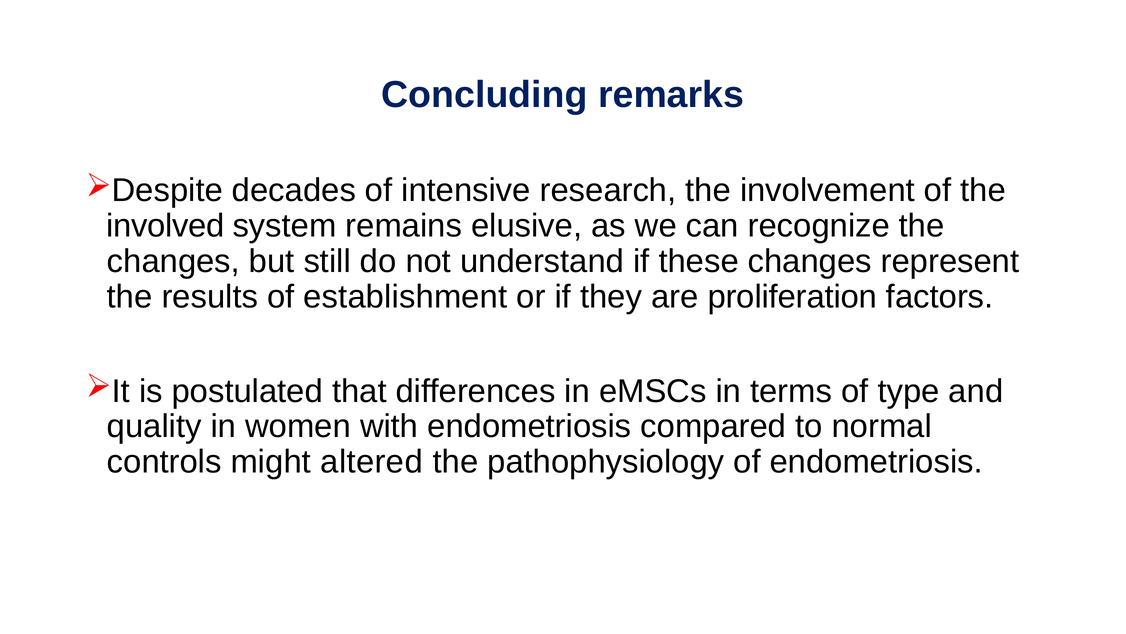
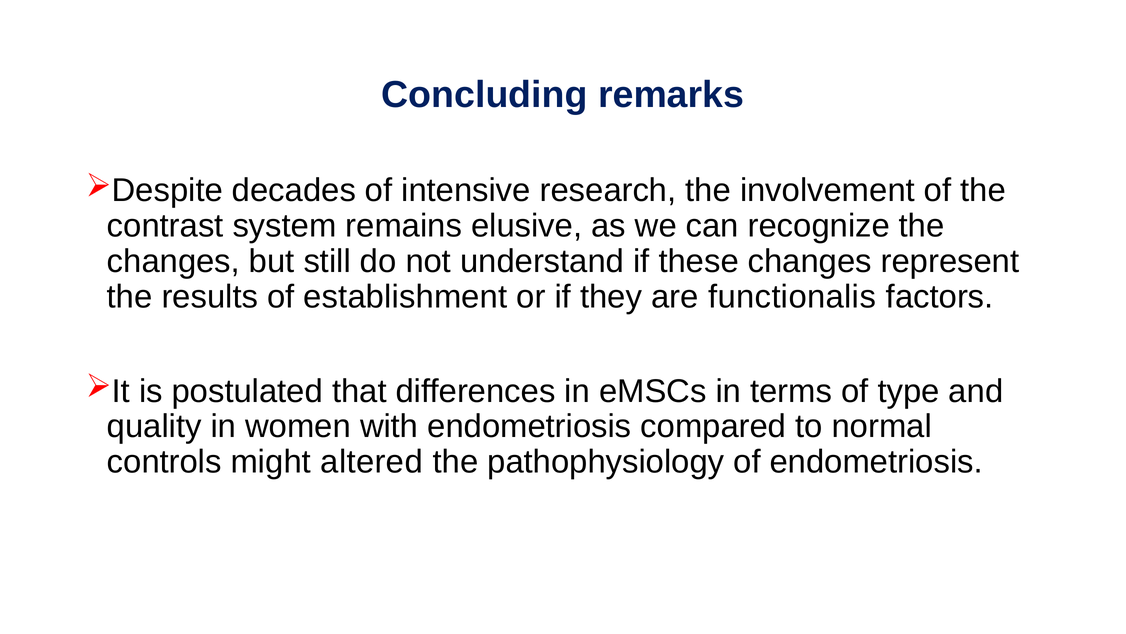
involved: involved -> contrast (165, 226)
proliferation: proliferation -> functionalis (792, 297)
